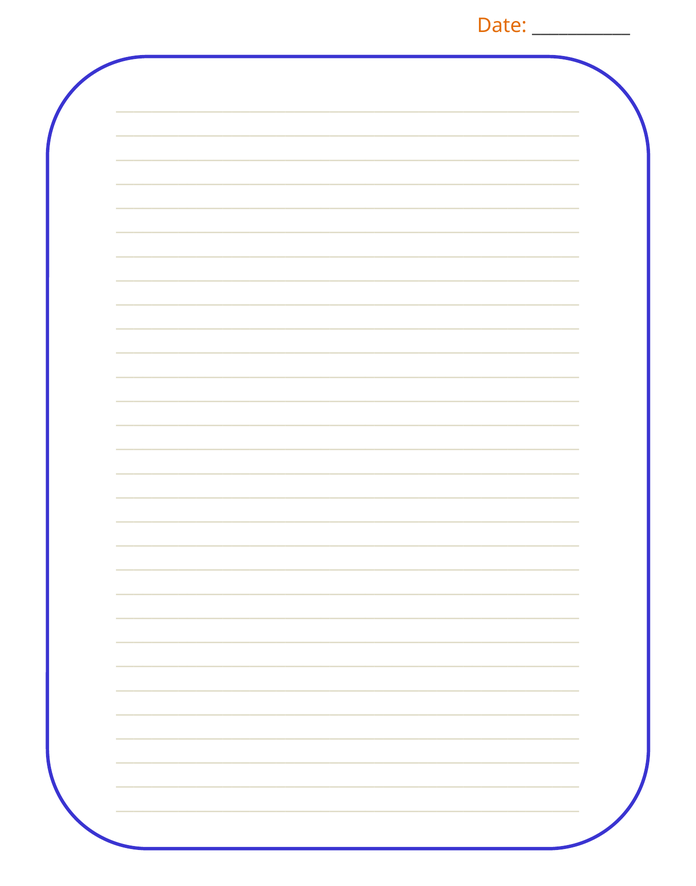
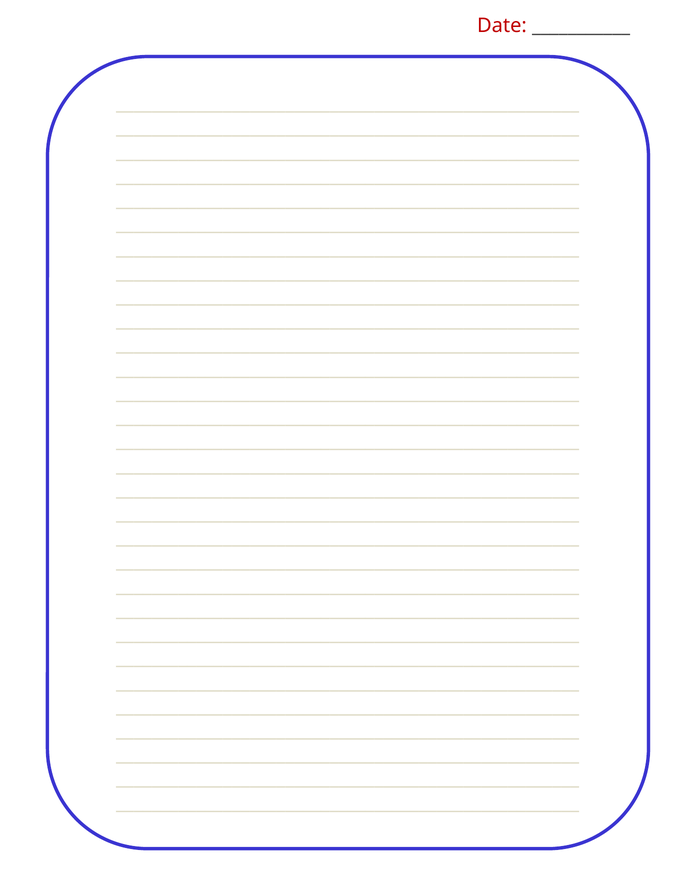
Date colour: orange -> red (502, 25)
